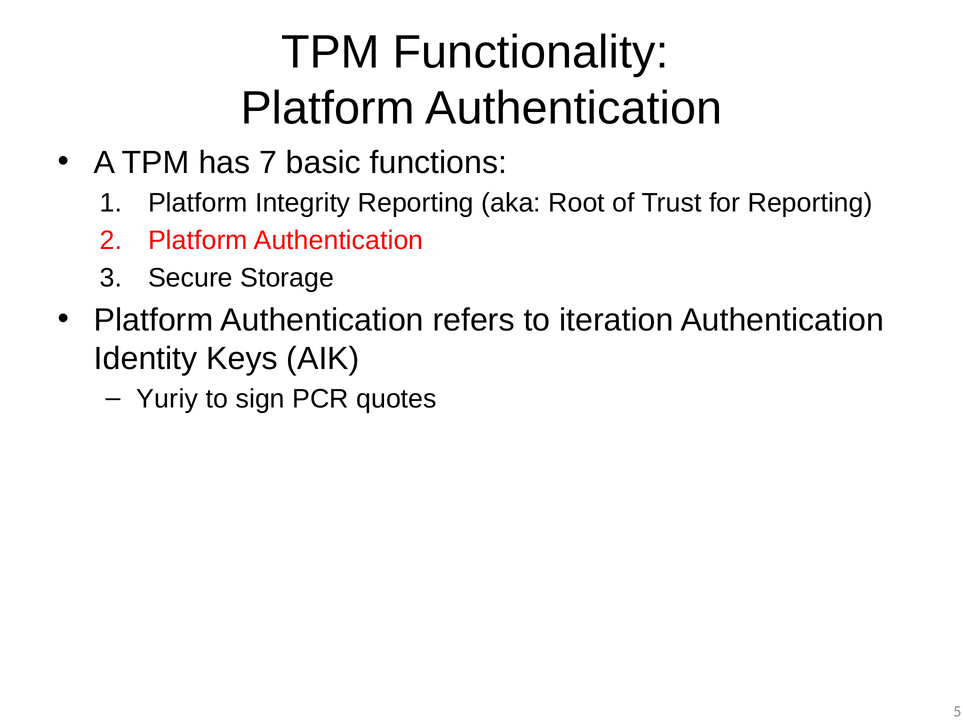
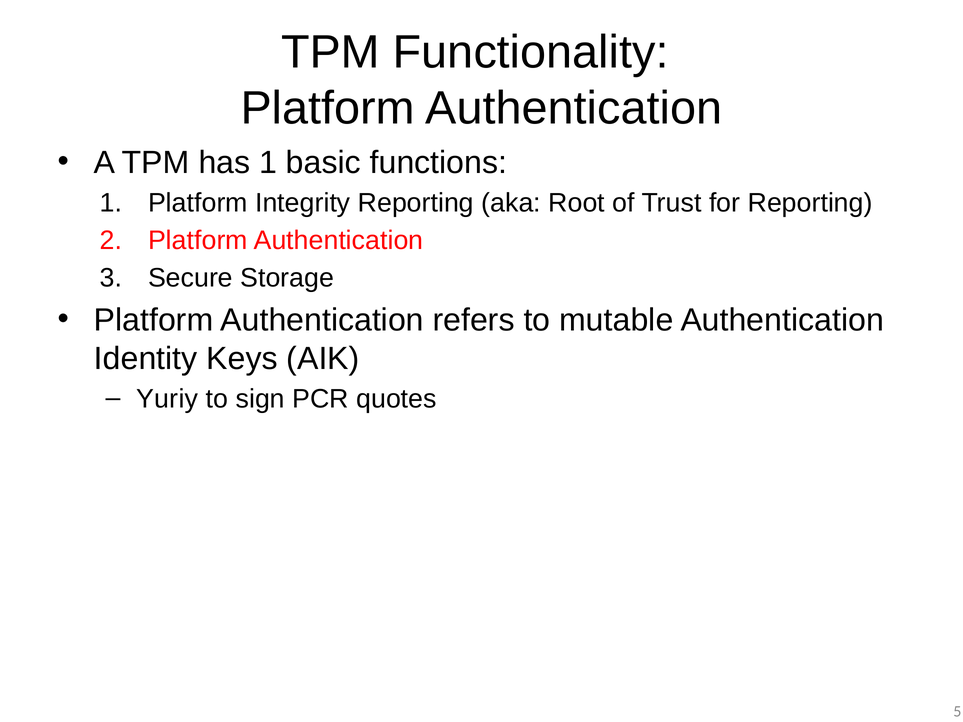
has 7: 7 -> 1 (268, 163)
iteration: iteration -> mutable (616, 320)
